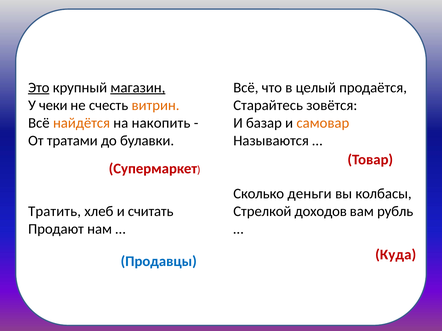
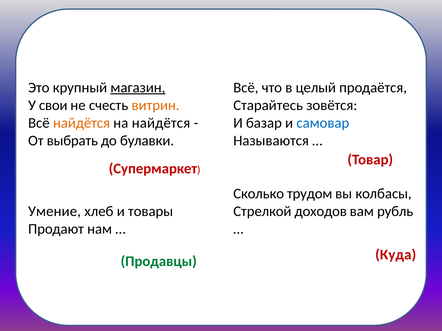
Это underline: present -> none (39, 88)
чеки: чеки -> свои (53, 105)
на накопить: накопить -> найдётся (161, 123)
самовар colour: orange -> blue (323, 123)
тратами: тратами -> выбрать (72, 141)
деньги: деньги -> трудом (310, 194)
Тратить: Тратить -> Умение (55, 211)
считать: считать -> товары (151, 211)
Продавцы colour: blue -> green (159, 262)
